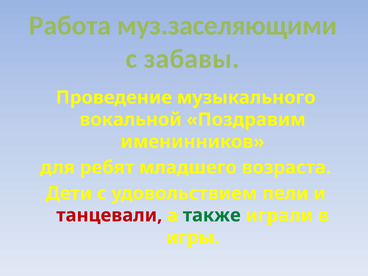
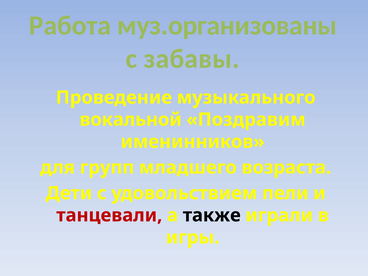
муз.заселяющими: муз.заселяющими -> муз.организованы (227, 26)
ребят: ребят -> групп (107, 167)
также colour: green -> black (212, 215)
